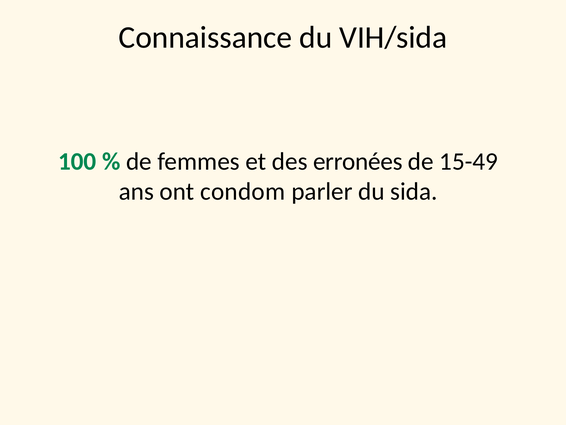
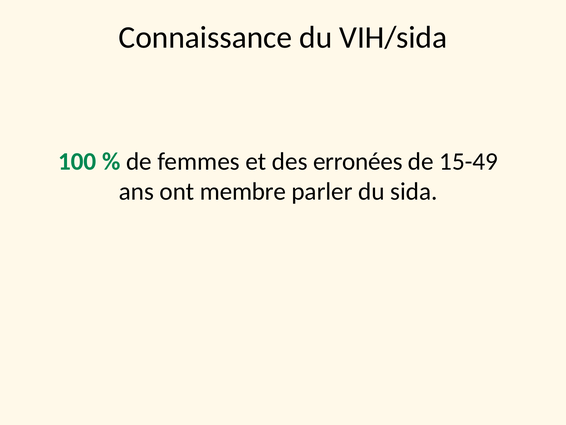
condom: condom -> membre (243, 191)
